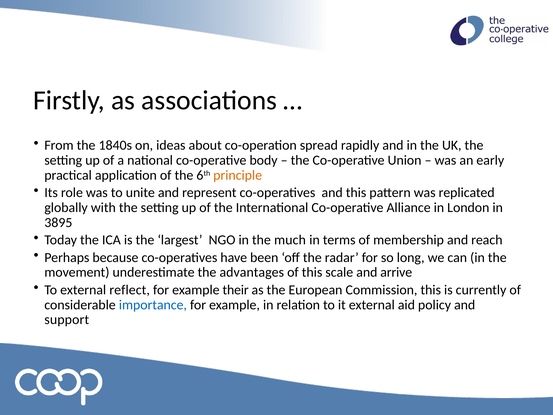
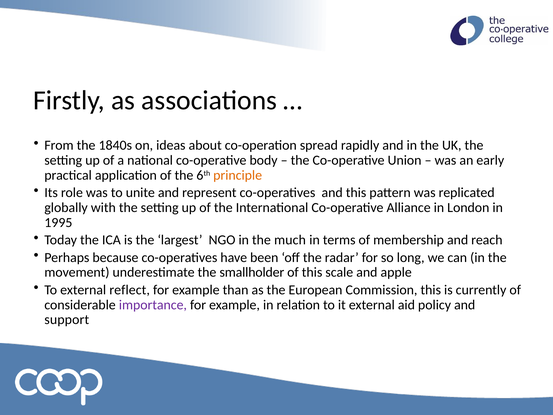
3895: 3895 -> 1995 (58, 222)
advantages: advantages -> smallholder (252, 272)
arrive: arrive -> apple (396, 272)
their: their -> than (236, 290)
importance colour: blue -> purple (153, 305)
